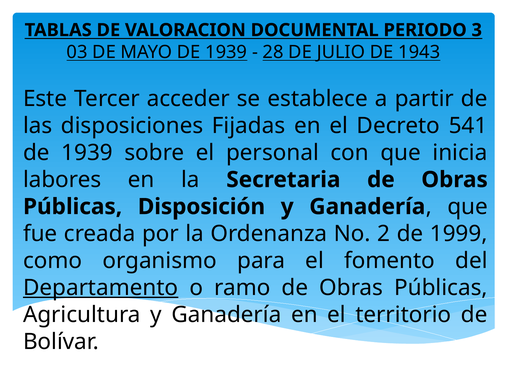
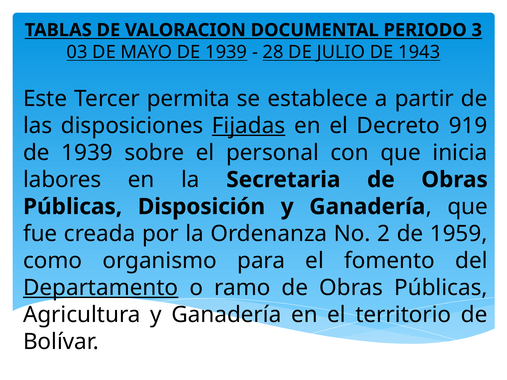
acceder: acceder -> permita (188, 99)
Fijadas underline: none -> present (249, 126)
541: 541 -> 919 (468, 126)
1999: 1999 -> 1959 (459, 234)
